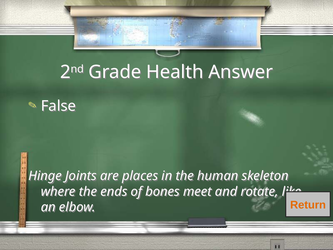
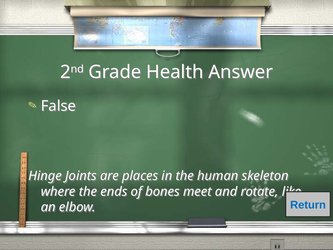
Return colour: orange -> blue (308, 205)
